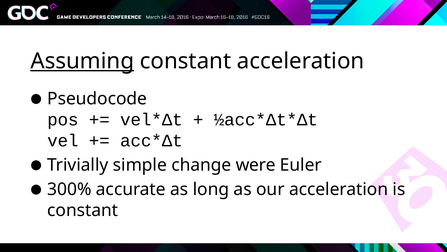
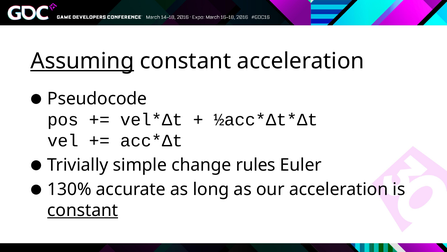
were: were -> rules (256, 165)
300%: 300% -> 130% (69, 189)
constant underline: none -> present (83, 210)
